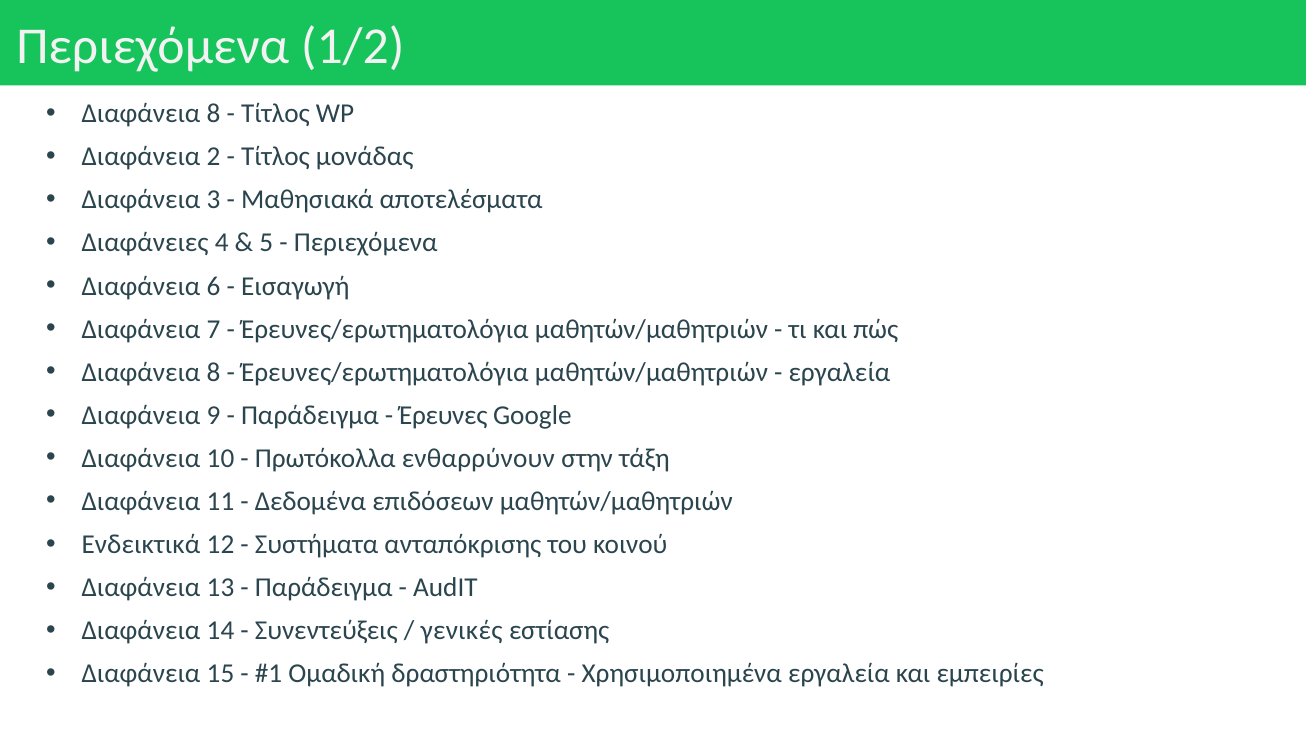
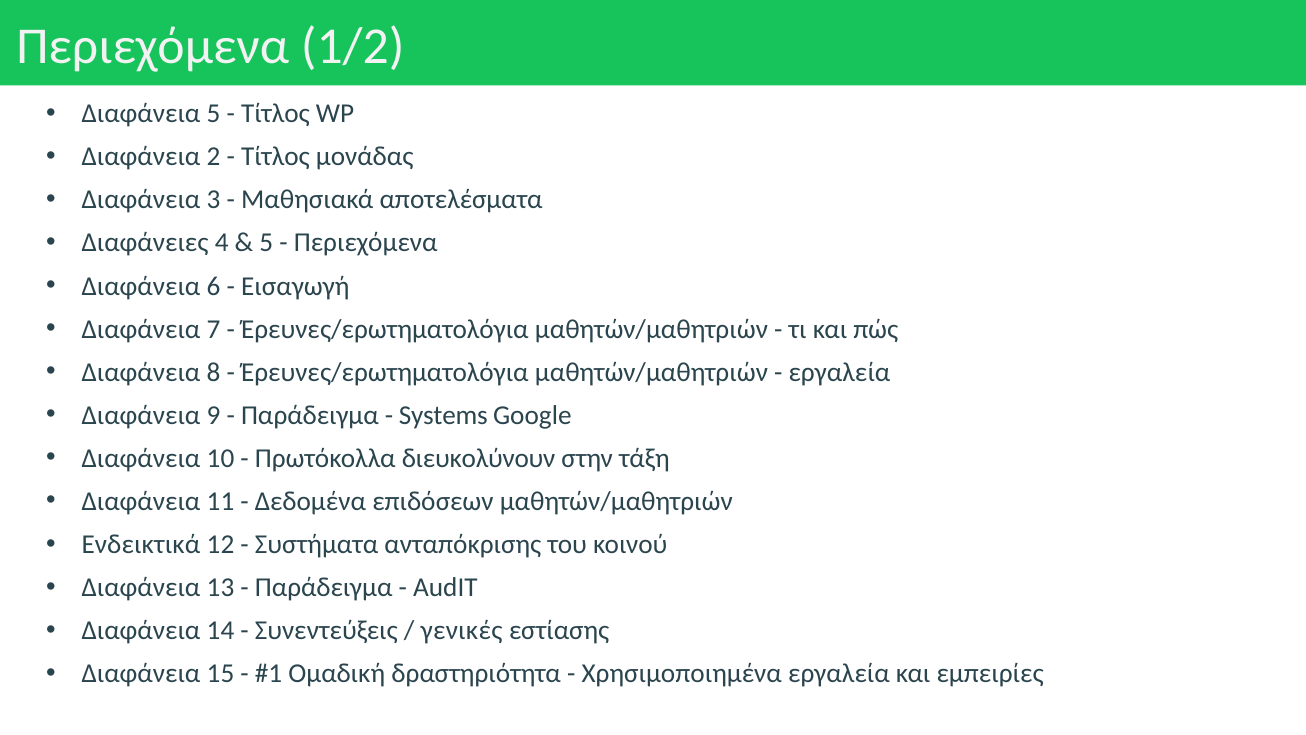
8: 8 -> 5 (214, 114)
Έρευνες: Έρευνες -> Systems (443, 415)
ενθαρρύνουν: ενθαρρύνουν -> διευκολύνουν (479, 458)
